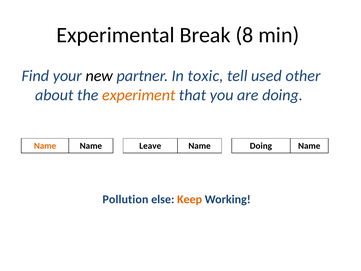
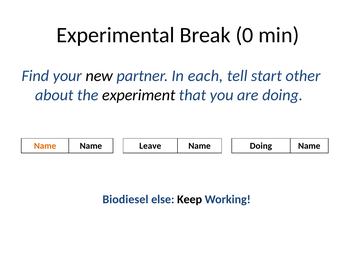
8: 8 -> 0 (244, 35)
toxic: toxic -> each (205, 76)
used: used -> start (266, 76)
experiment colour: orange -> black (139, 95)
Pollution: Pollution -> Biodiesel (125, 199)
Keep colour: orange -> black (190, 199)
